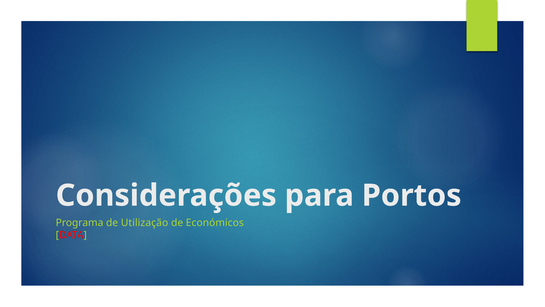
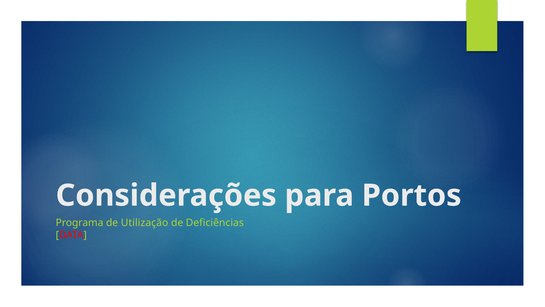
Económicos: Económicos -> Deficiências (215, 222)
